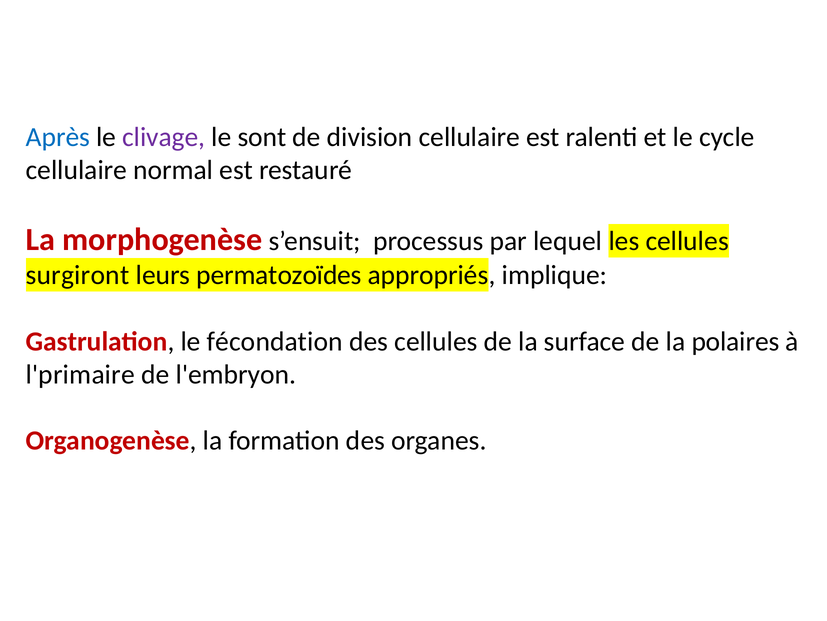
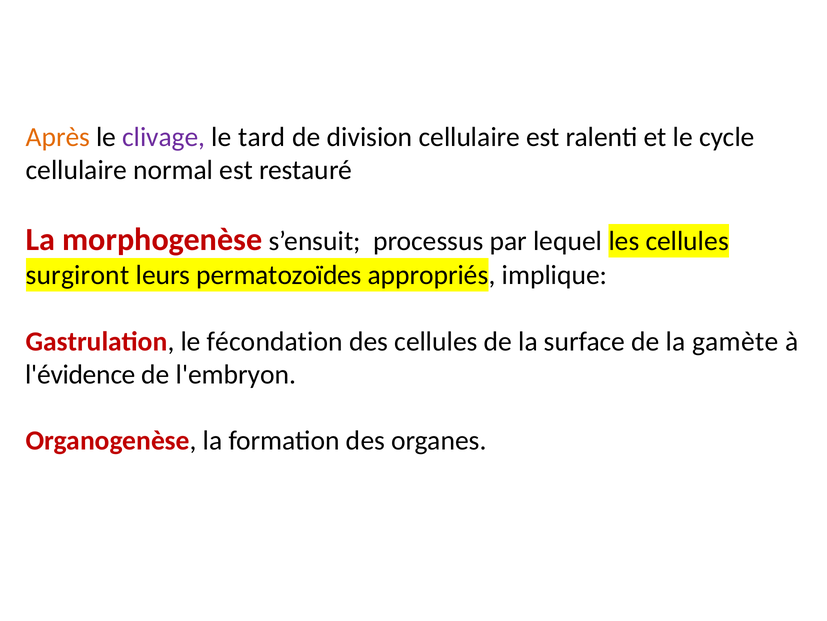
Après colour: blue -> orange (58, 137)
sont: sont -> tard (262, 137)
polaires: polaires -> gamète (735, 341)
l'primaire: l'primaire -> l'évidence (81, 374)
